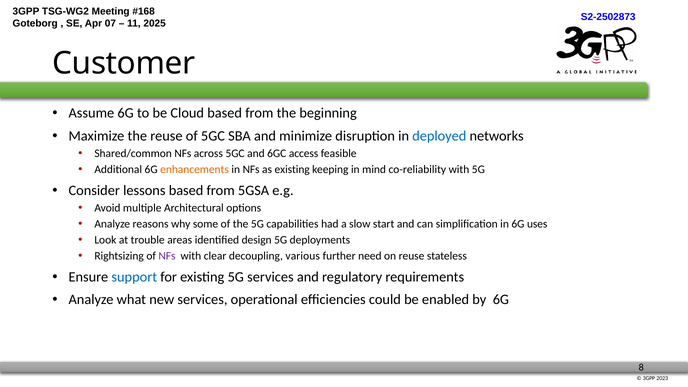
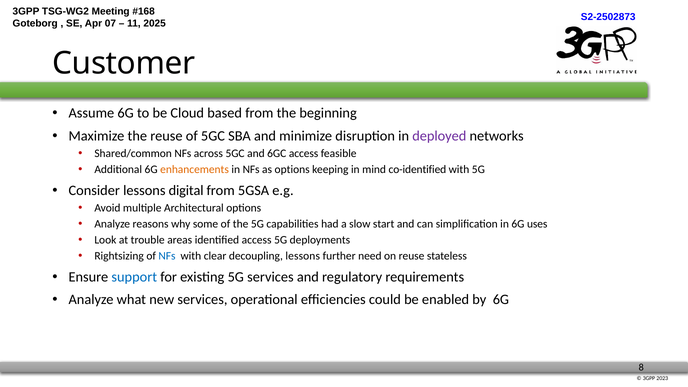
deployed colour: blue -> purple (439, 136)
as existing: existing -> options (292, 169)
co-reliability: co-reliability -> co-identified (417, 169)
lessons based: based -> digital (186, 190)
identified design: design -> access (257, 240)
NFs colour: purple -> blue (167, 256)
decoupling various: various -> lessons (303, 256)
